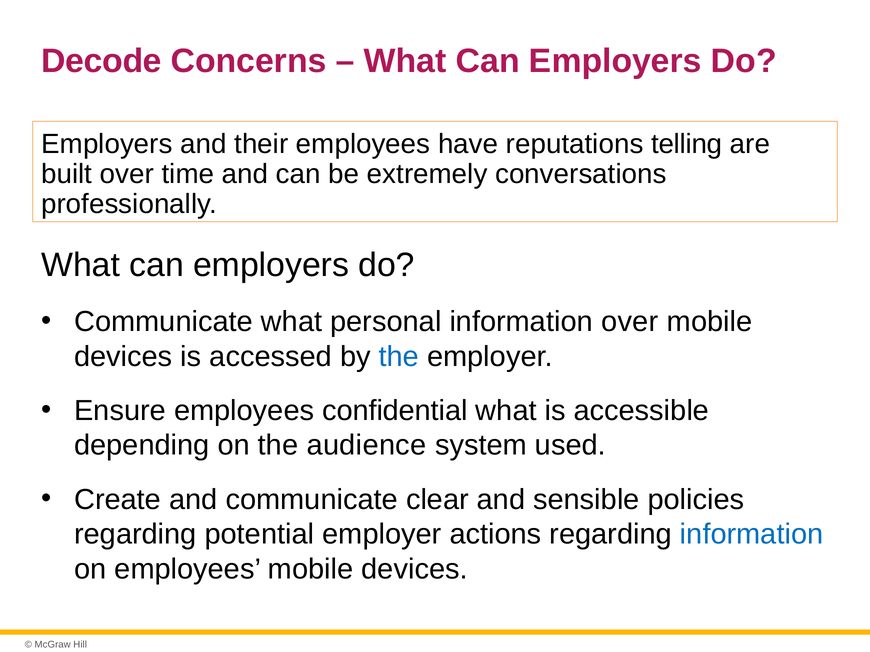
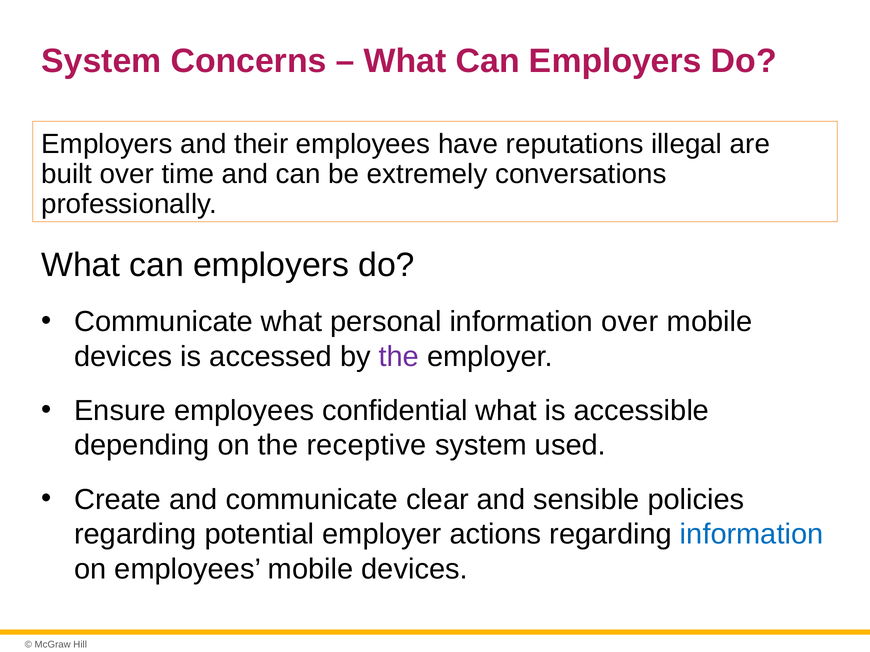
Decode: Decode -> System (101, 61)
telling: telling -> illegal (687, 144)
the colour: blue -> purple (399, 357)
audience: audience -> receptive (367, 446)
